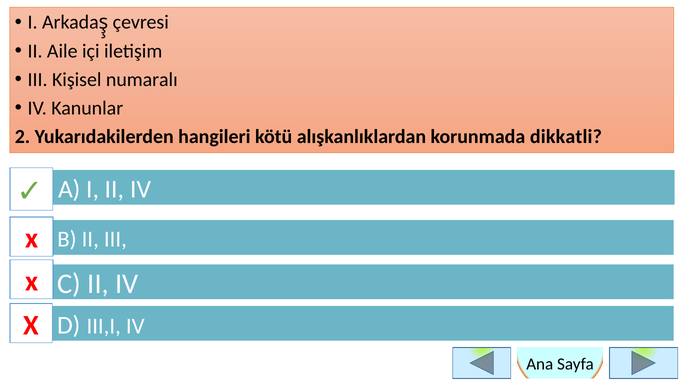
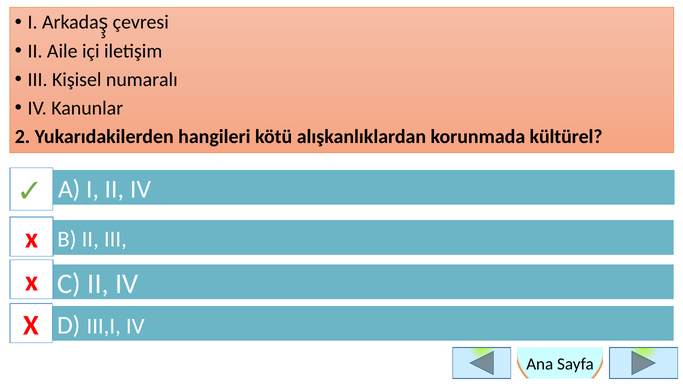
dikkatli: dikkatli -> kültürel (566, 137)
